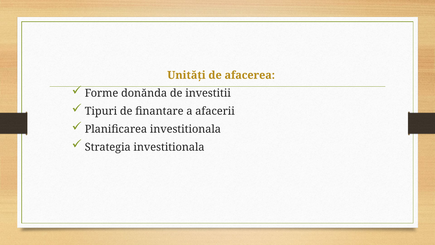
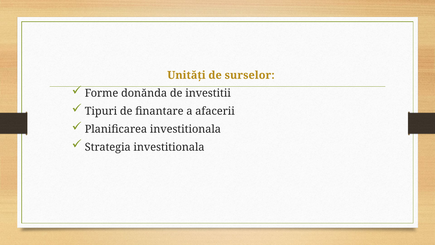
afacerea: afacerea -> surselor (250, 75)
